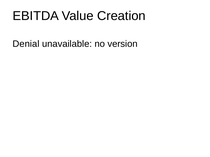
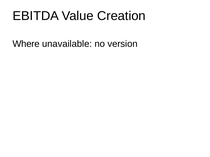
Denial: Denial -> Where (26, 44)
